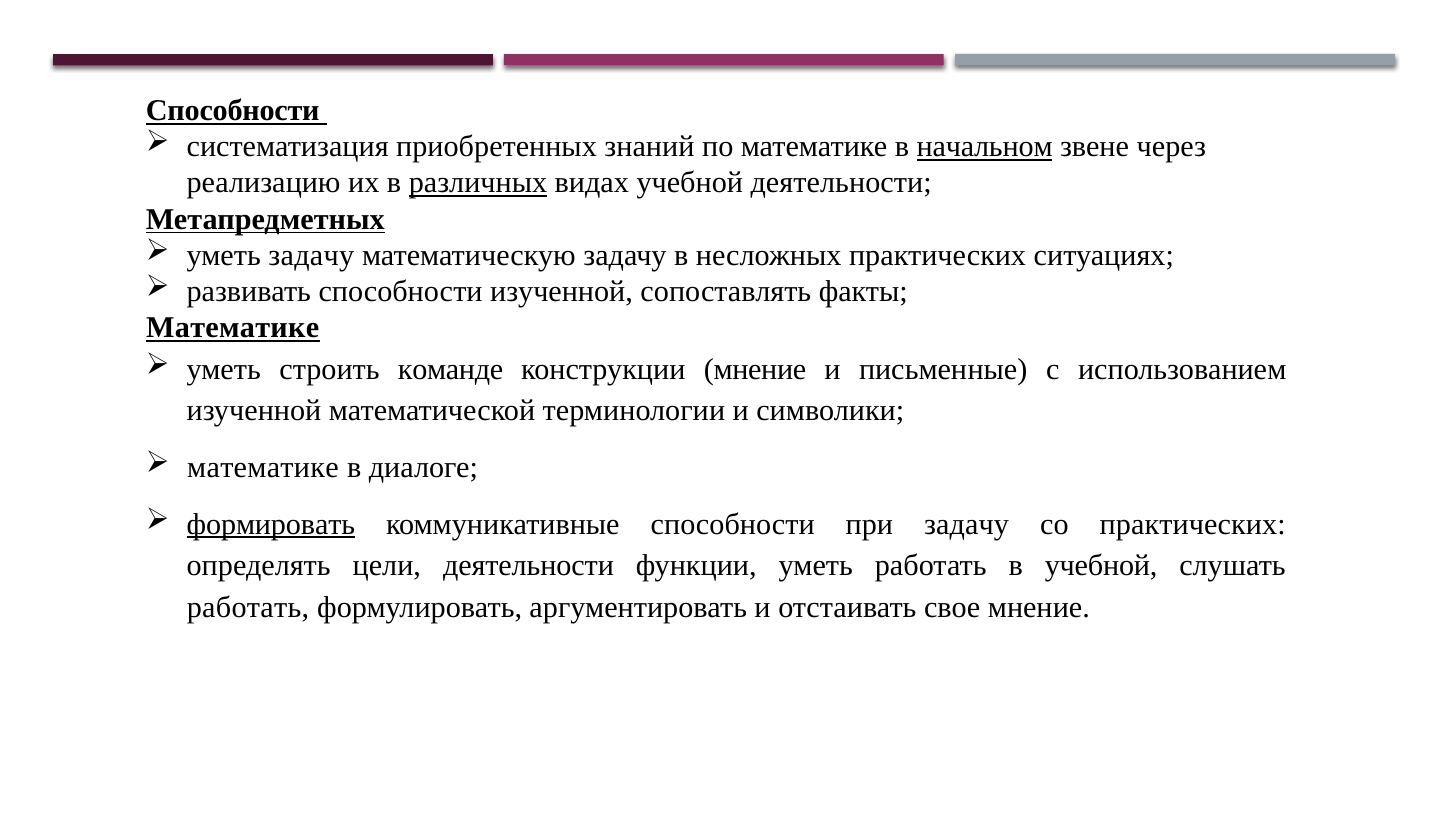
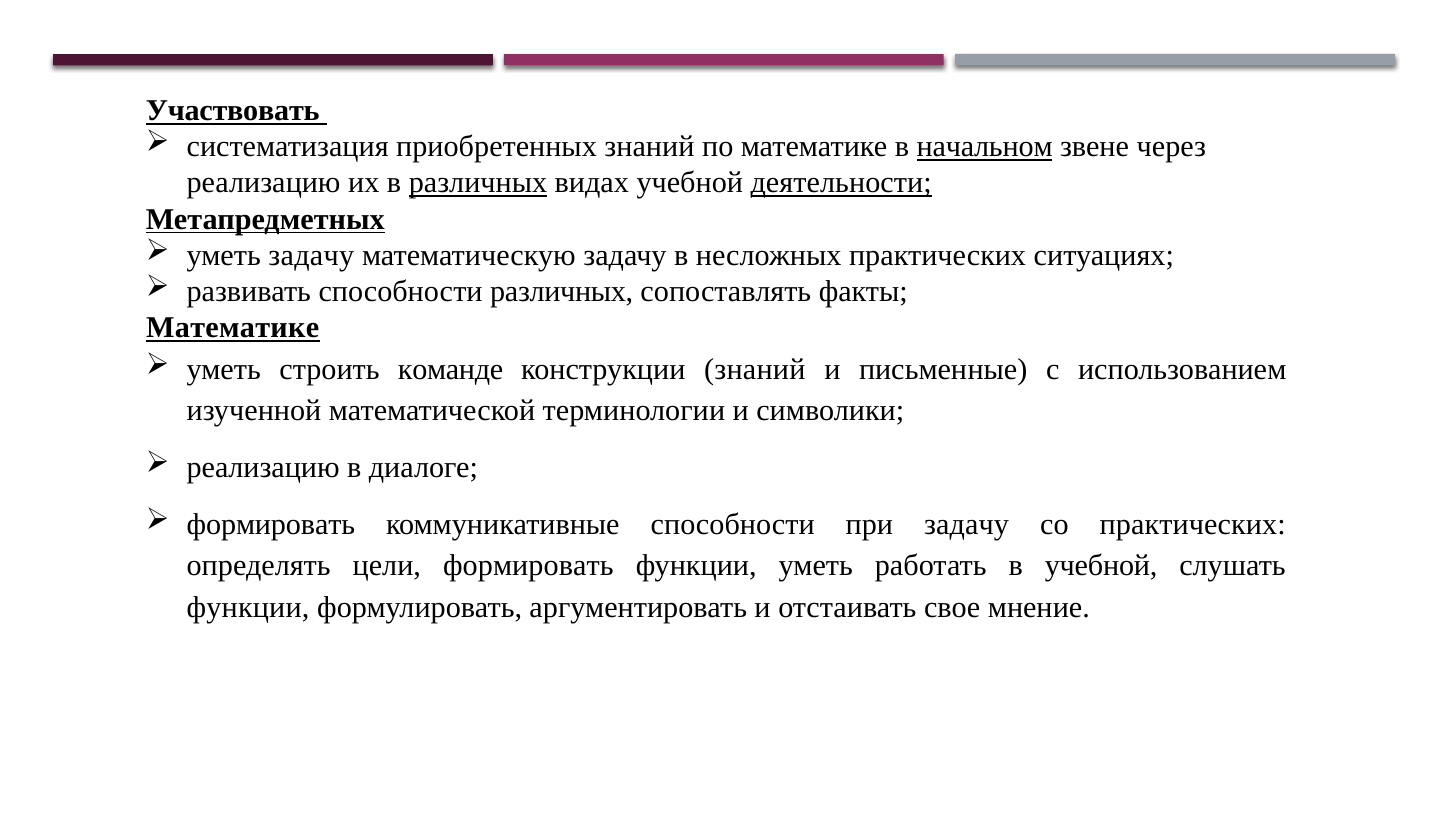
Способности: Способности -> Участвовать (233, 111)
деятельности underline: none -> present (841, 183)
способности изученной: изученной -> различных (562, 292)
конструкции мнение: мнение -> знаний (755, 369)
математике: математике -> реализацию (263, 468)
формировать underline: present -> none (271, 525)
цели деятельности: деятельности -> формировать (528, 566)
работать: работать -> функции (248, 608)
